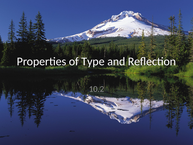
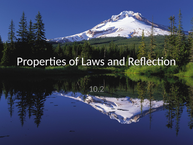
Type: Type -> Laws (93, 61)
